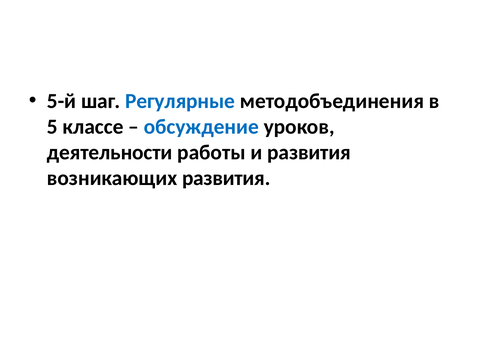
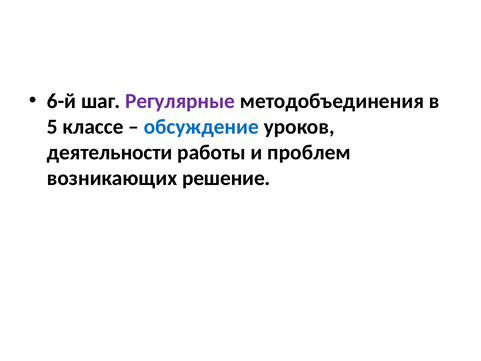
5-й: 5-й -> 6-й (62, 101)
Регулярные colour: blue -> purple (180, 101)
и развития: развития -> проблем (309, 152)
возникающих развития: развития -> решение (226, 178)
